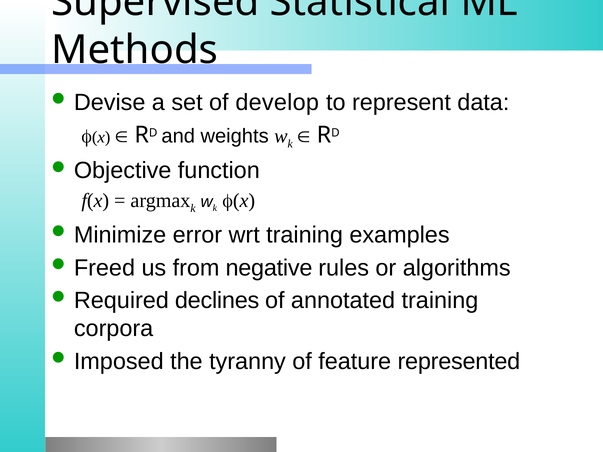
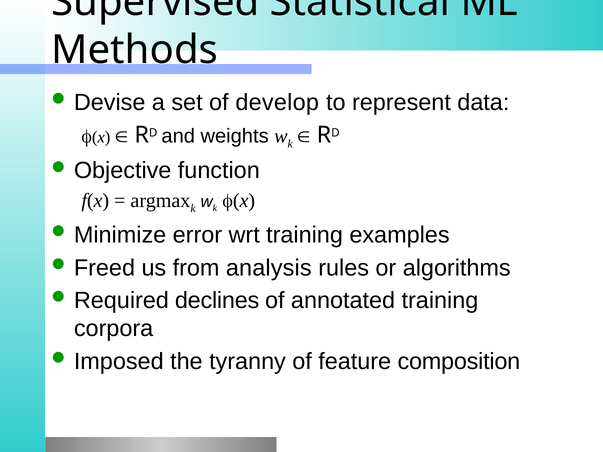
negative: negative -> analysis (269, 268)
represented: represented -> composition (459, 362)
